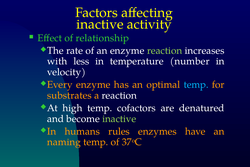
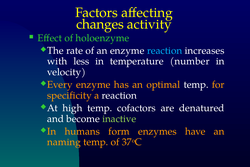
inactive: inactive -> changes (100, 24)
relationship: relationship -> holoenzyme (102, 38)
reaction colour: light green -> light blue (165, 51)
temp colour: light blue -> white (196, 85)
substrates: substrates -> specificity (69, 95)
rules: rules -> form (119, 131)
